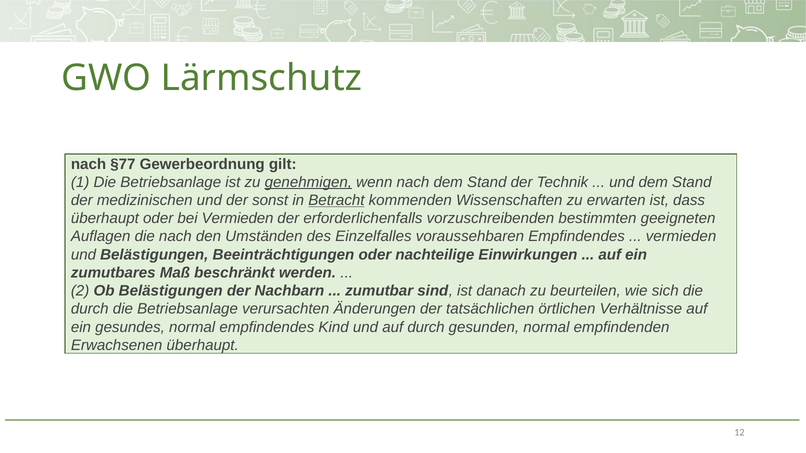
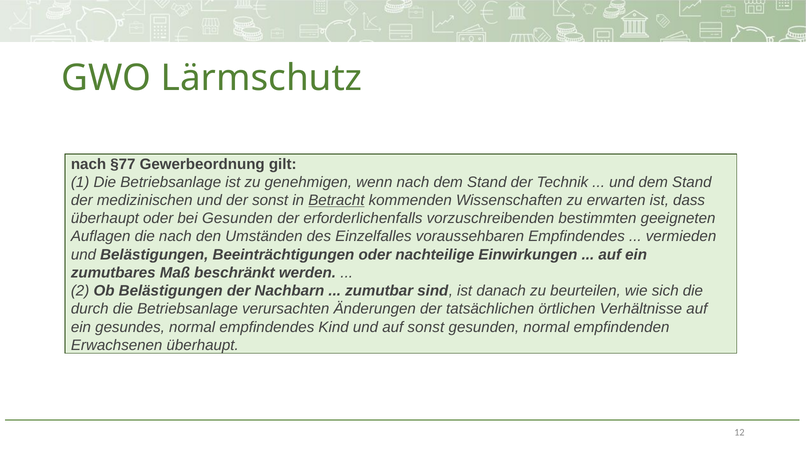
genehmigen underline: present -> none (308, 182)
bei Vermieden: Vermieden -> Gesunden (237, 219)
auf durch: durch -> sonst (426, 327)
